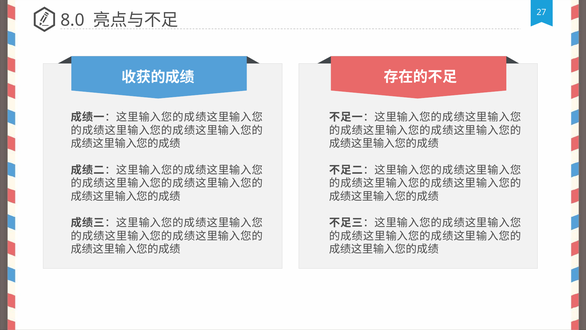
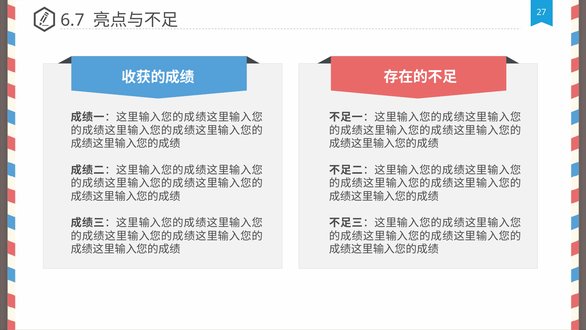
8.0: 8.0 -> 6.7 (73, 20)
